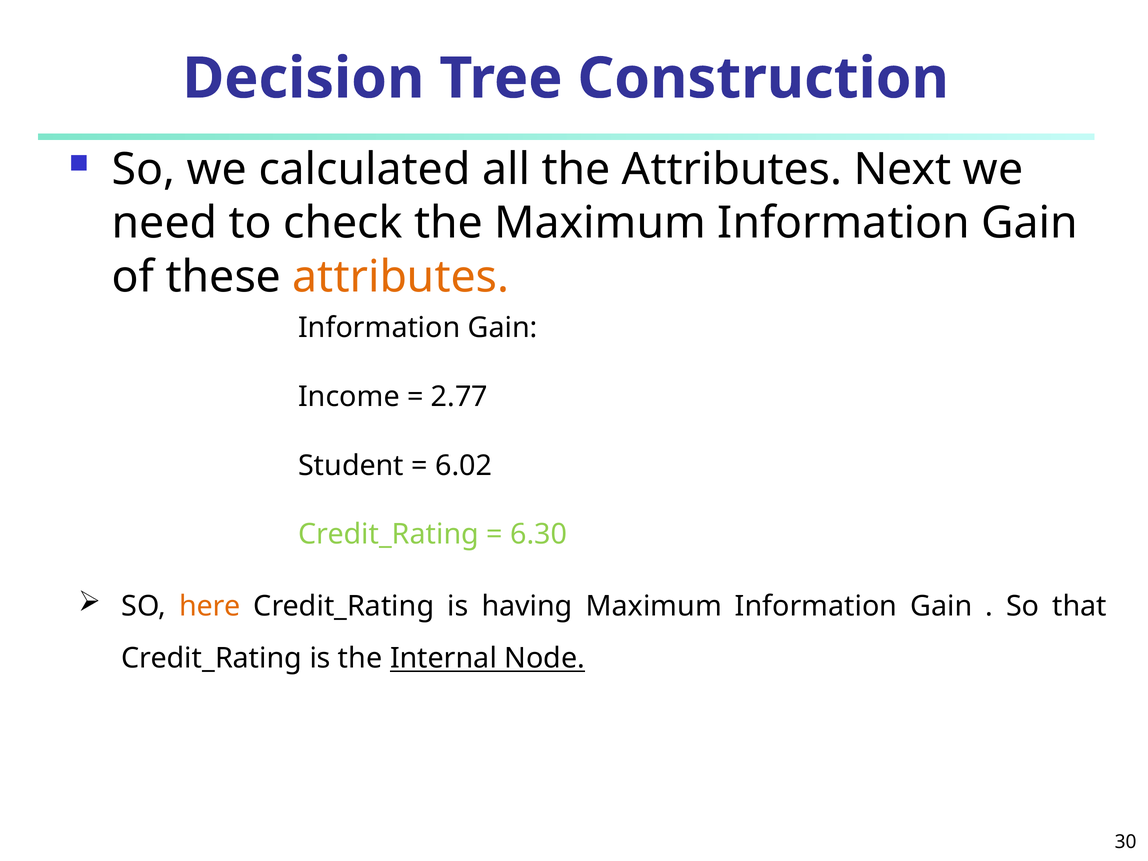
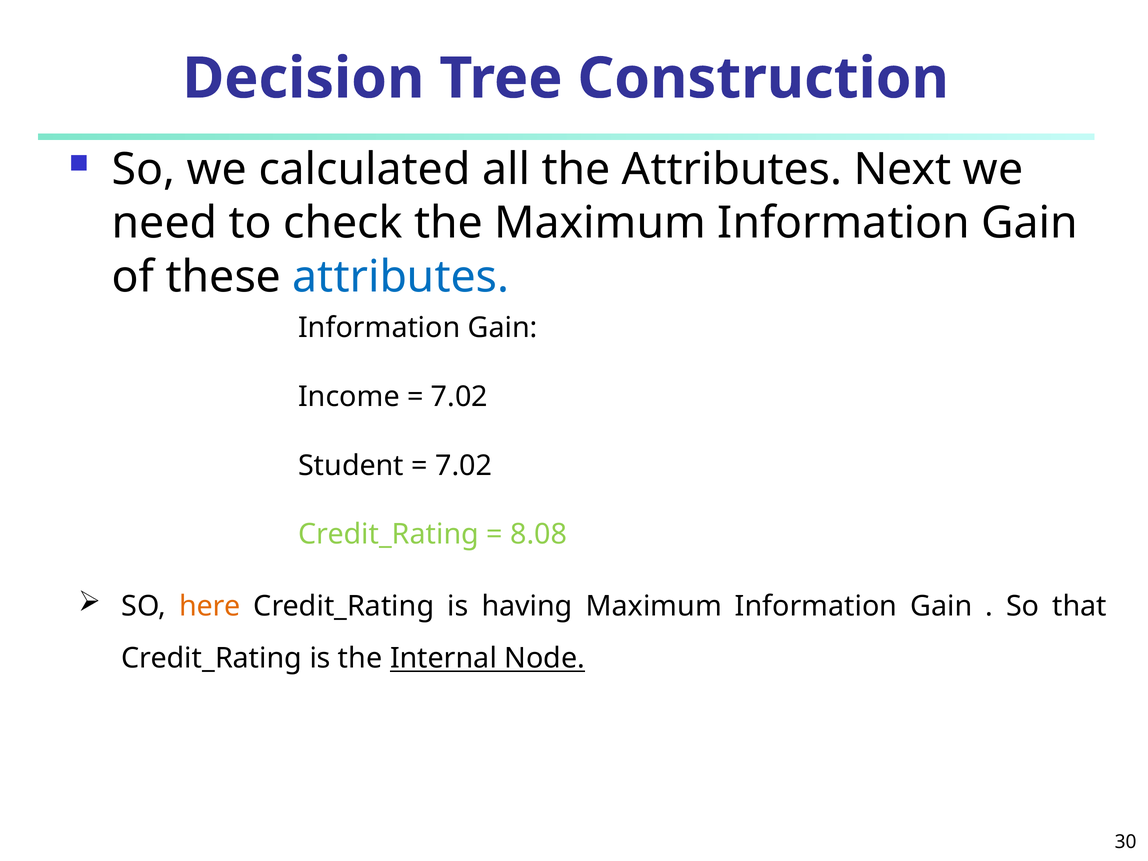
attributes colour: orange -> blue (401, 277)
2.77: 2.77 -> 7.02 (459, 397)
6.02: 6.02 -> 7.02 (464, 466)
6.30: 6.30 -> 8.08 (539, 534)
